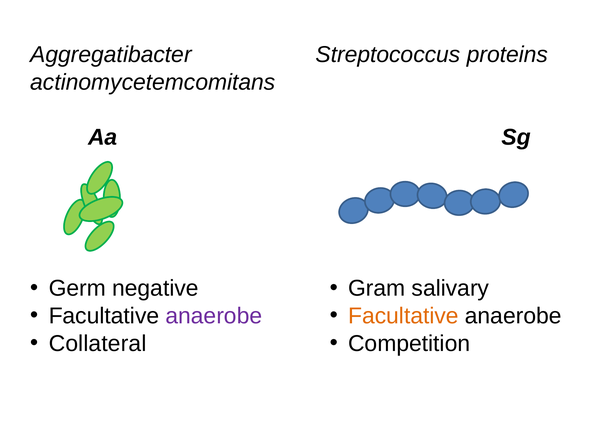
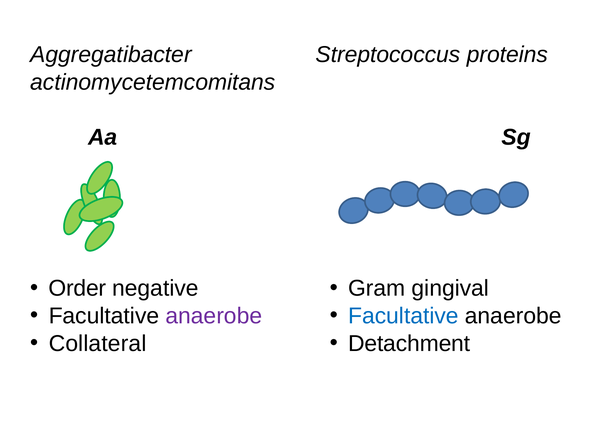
Germ: Germ -> Order (77, 288)
salivary: salivary -> gingival (450, 288)
Facultative colour: orange -> blue (403, 316)
Competition: Competition -> Detachment (409, 343)
